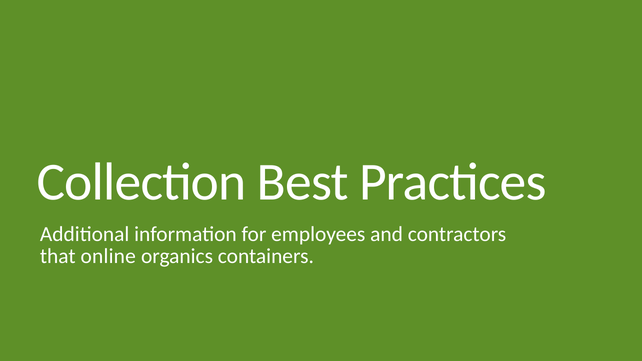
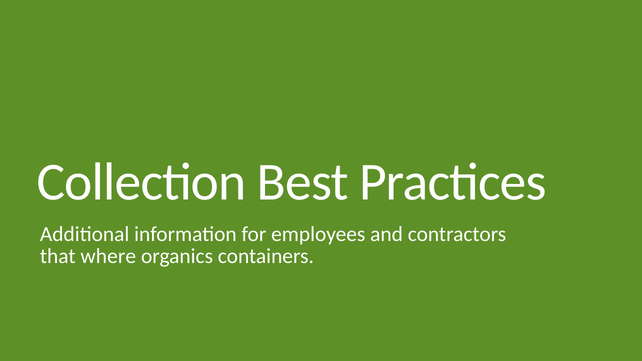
online: online -> where (108, 256)
